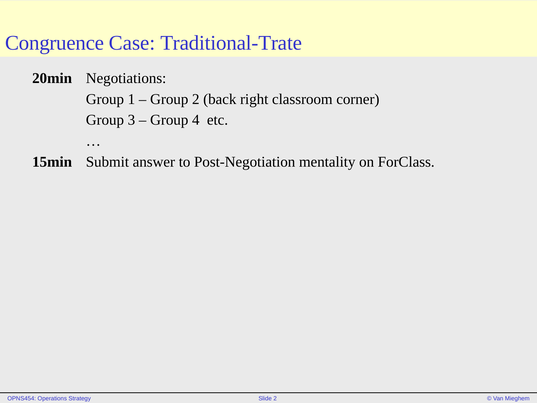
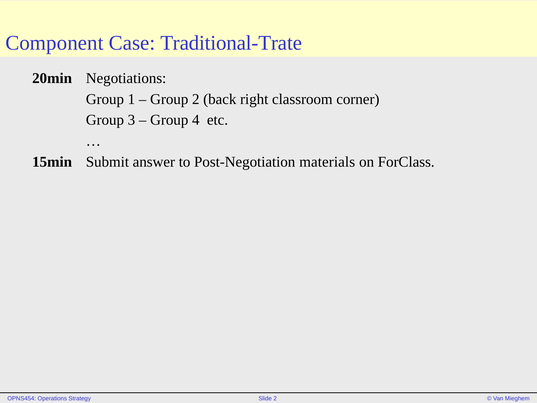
Congruence: Congruence -> Component (55, 43)
mentality: mentality -> materials (327, 162)
